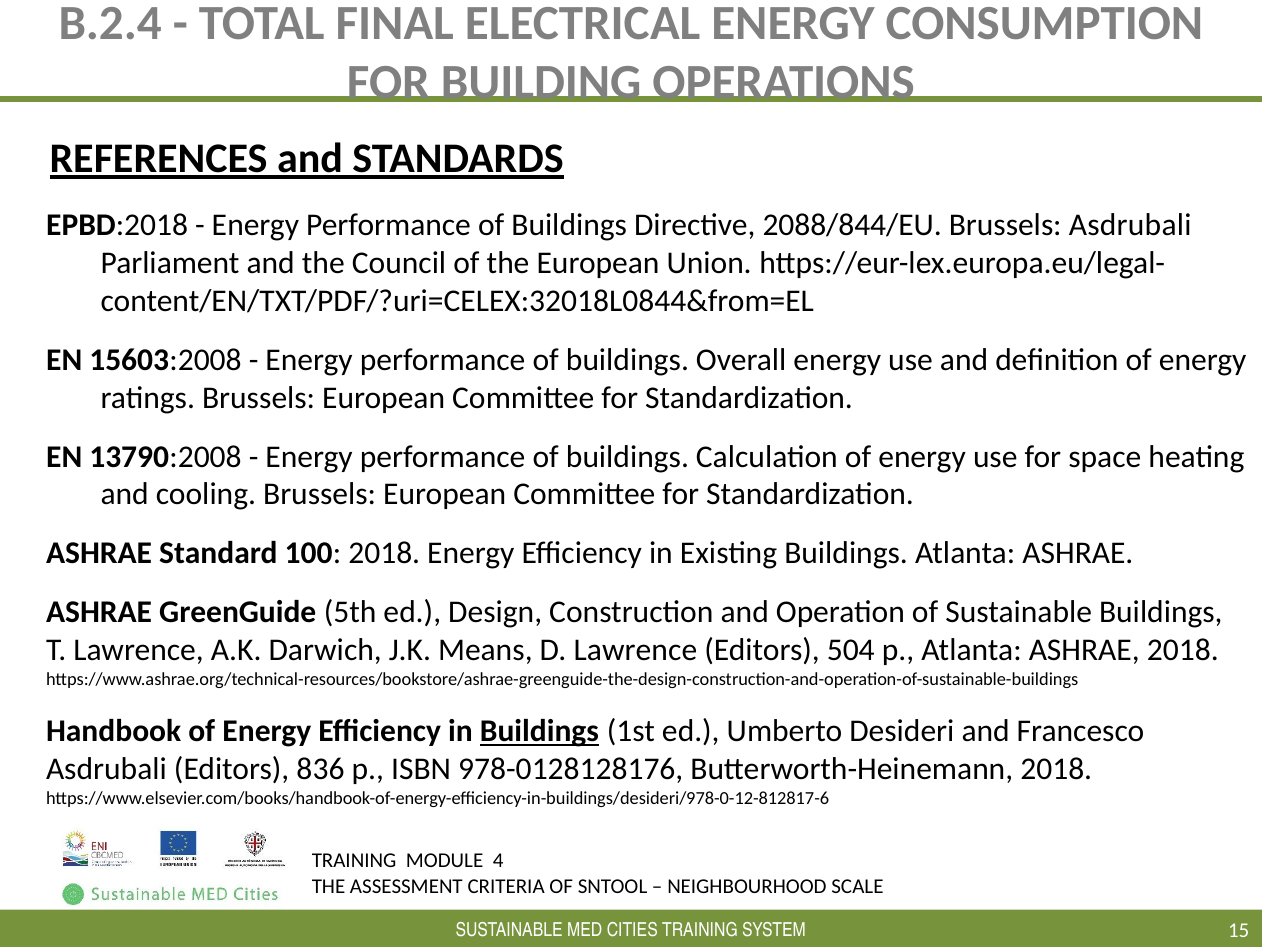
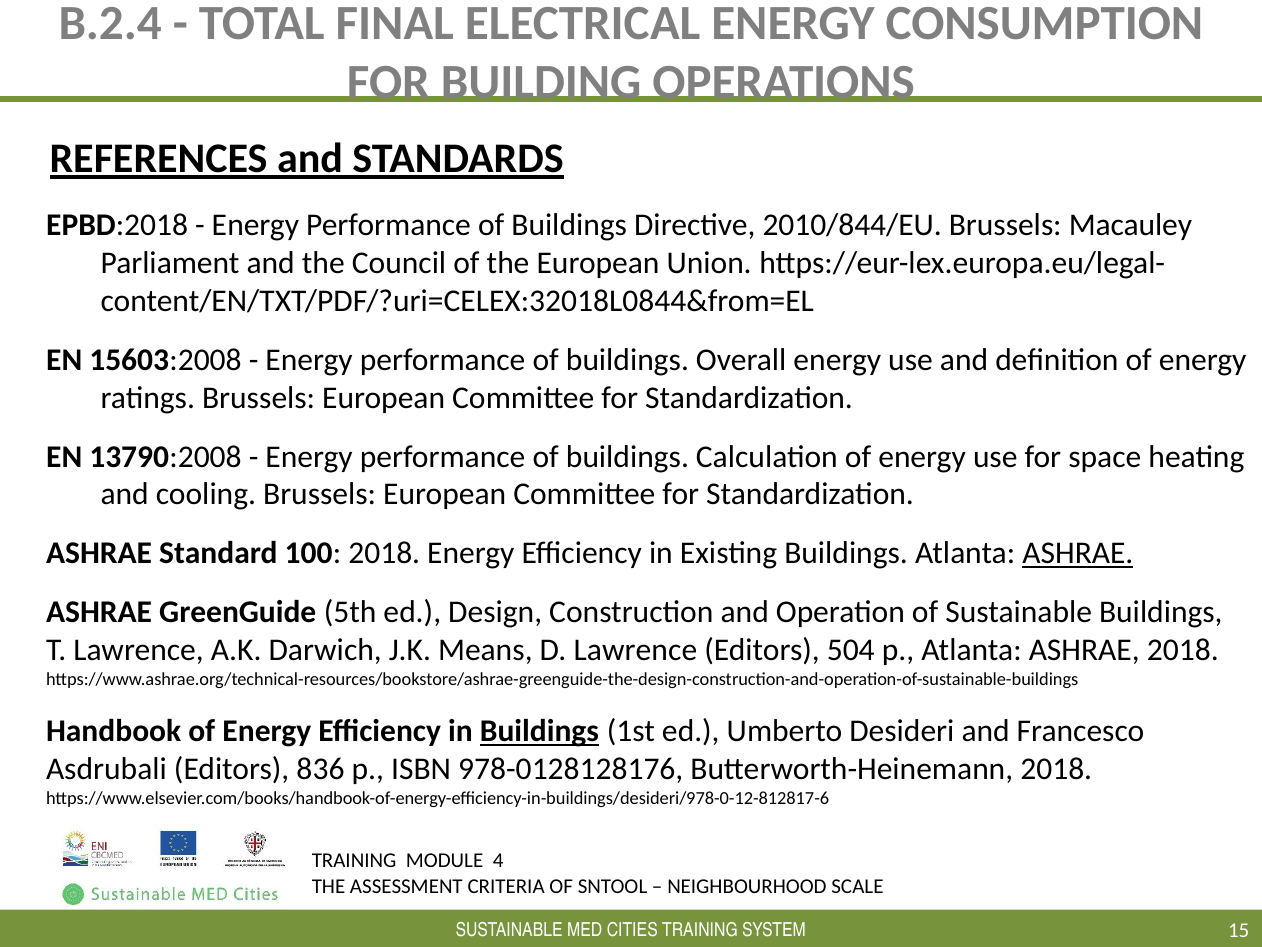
2088/844/EU: 2088/844/EU -> 2010/844/EU (852, 225)
Brussels Asdrubali: Asdrubali -> Macauley (1130, 225)
ASHRAE underline: none -> present (1078, 553)
